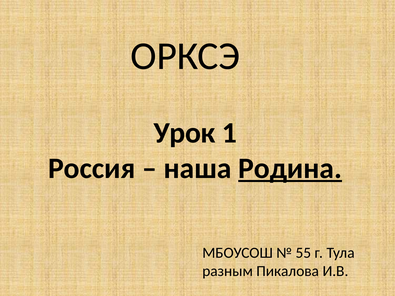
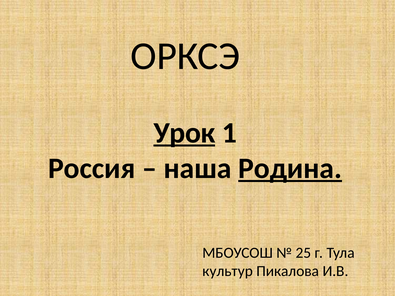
Урок underline: none -> present (184, 133)
55: 55 -> 25 (303, 253)
разным: разным -> культур (228, 271)
